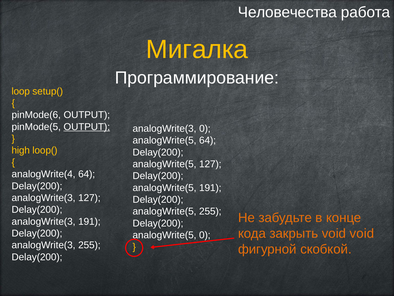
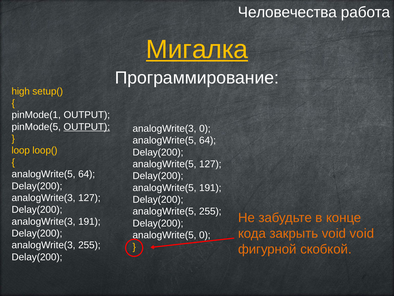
Мигалка underline: none -> present (197, 49)
loop: loop -> high (21, 91)
pinMode(6: pinMode(6 -> pinMode(1 (36, 115)
high: high -> loop (21, 150)
analogWrite(4: analogWrite(4 -> analogWrite(5 (44, 174)
